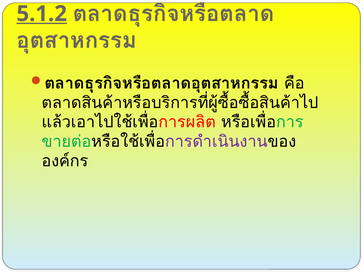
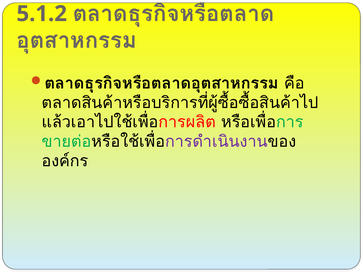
5.1.2 underline: present -> none (42, 14)
